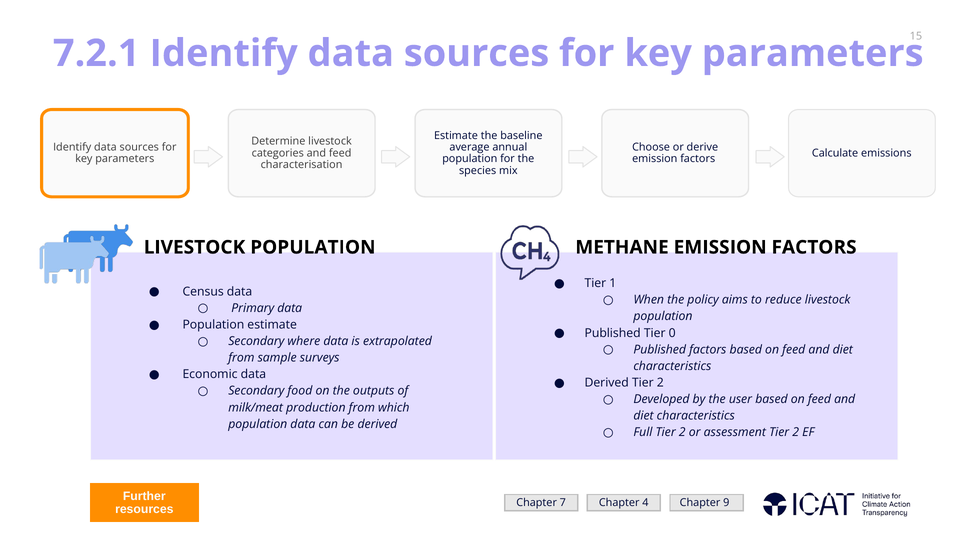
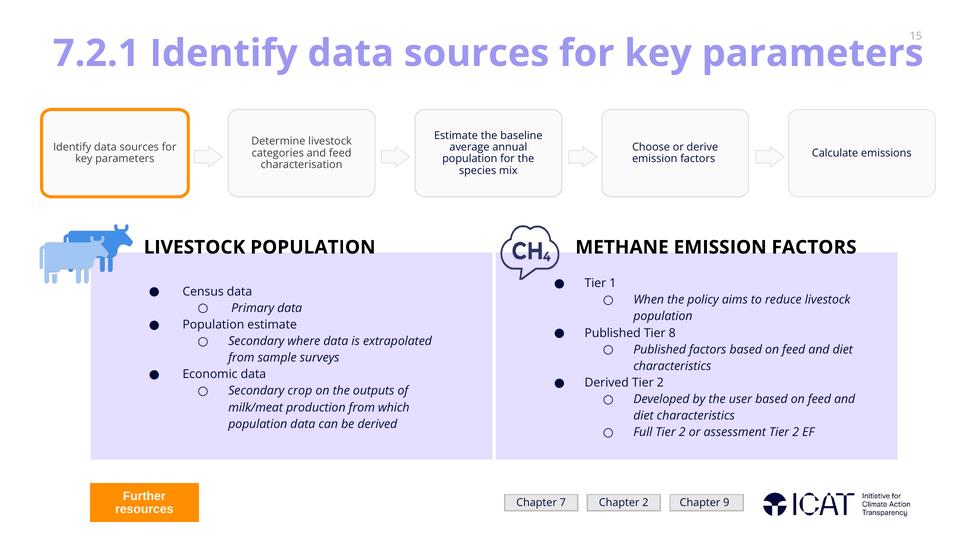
0: 0 -> 8 (672, 333)
food: food -> crop (300, 391)
Chapter 4: 4 -> 2 (645, 503)
